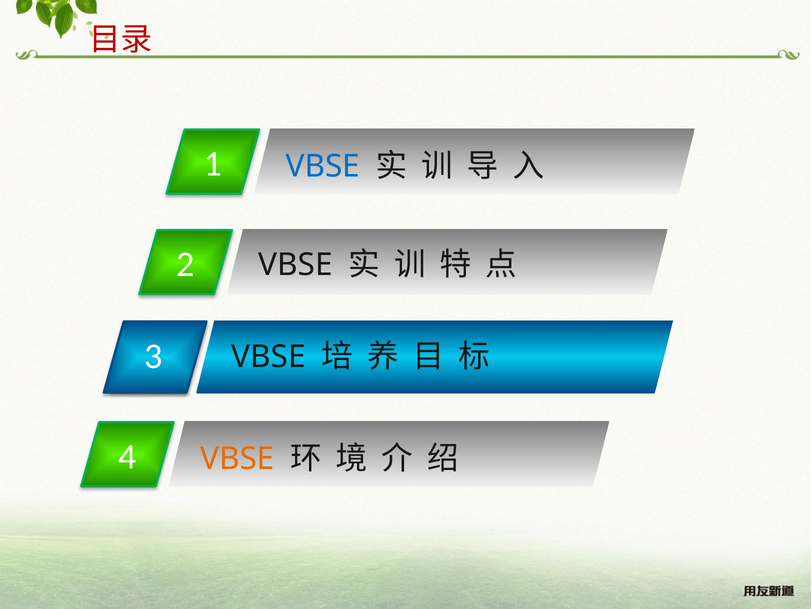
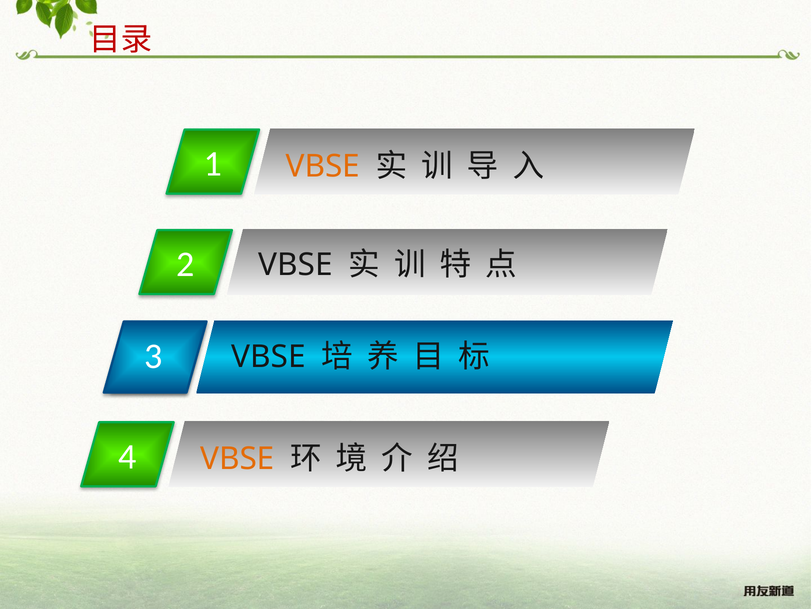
VBSE colour: blue -> orange (323, 166)
